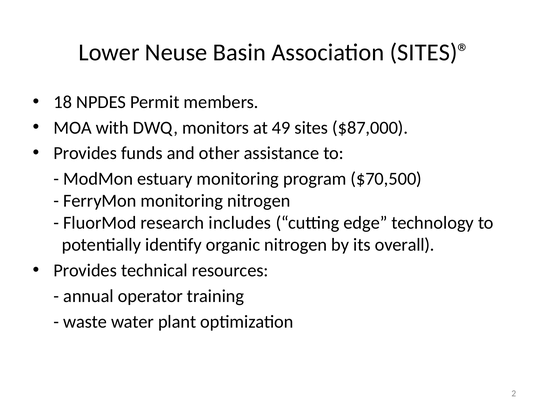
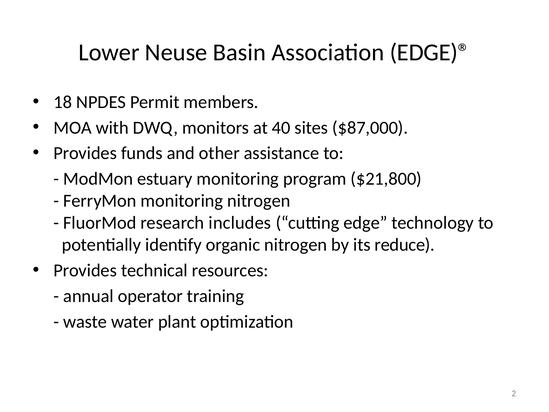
SITES)®: SITES)® -> EDGE)® (430, 52)
49: 49 -> 40 (281, 128)
$70,500: $70,500 -> $21,800 (386, 179)
overall: overall -> reduce (405, 245)
